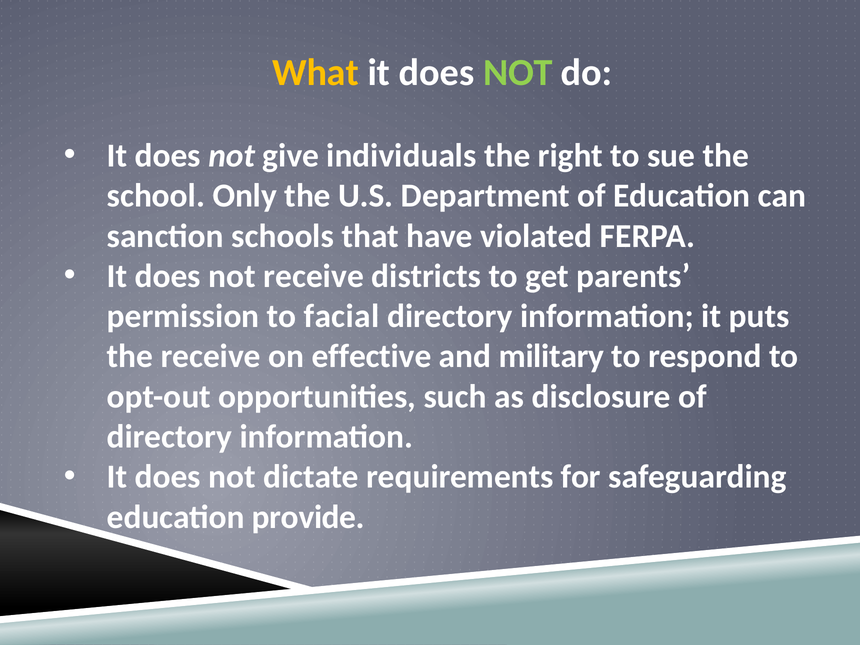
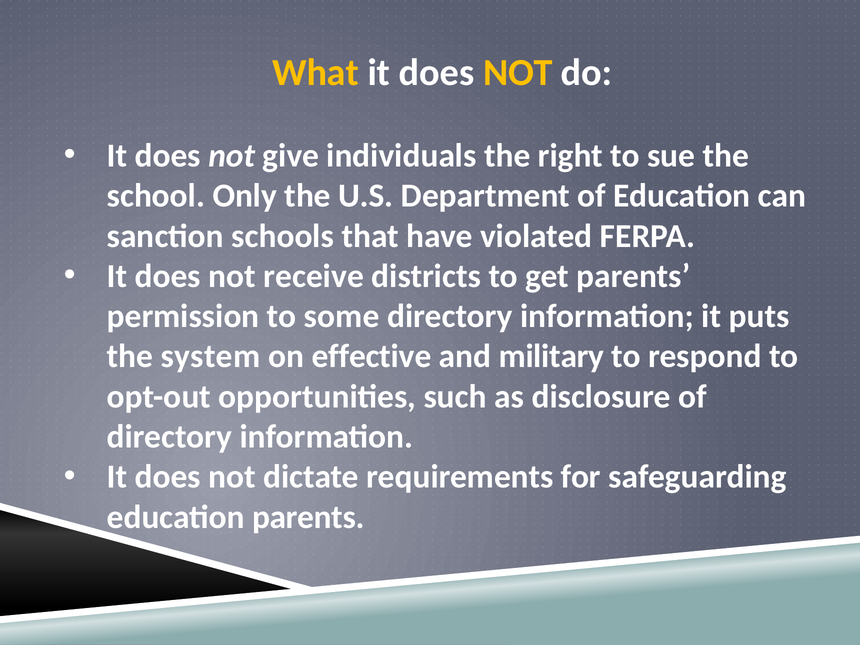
NOT colour: light green -> yellow (518, 73)
facial: facial -> some (342, 316)
the receive: receive -> system (210, 356)
education provide: provide -> parents (308, 517)
